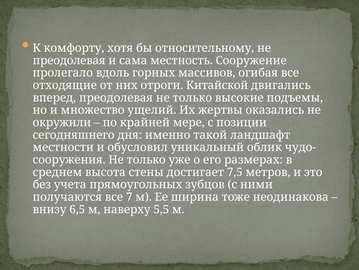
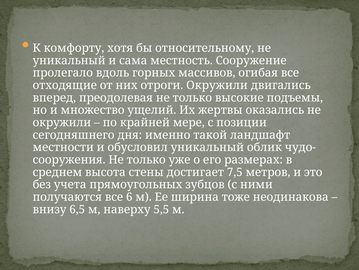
преодолевая: преодолевая -> уникальный (69, 60)
отроги Китайской: Китайской -> Окружили (217, 85)
7: 7 -> 6 (129, 197)
